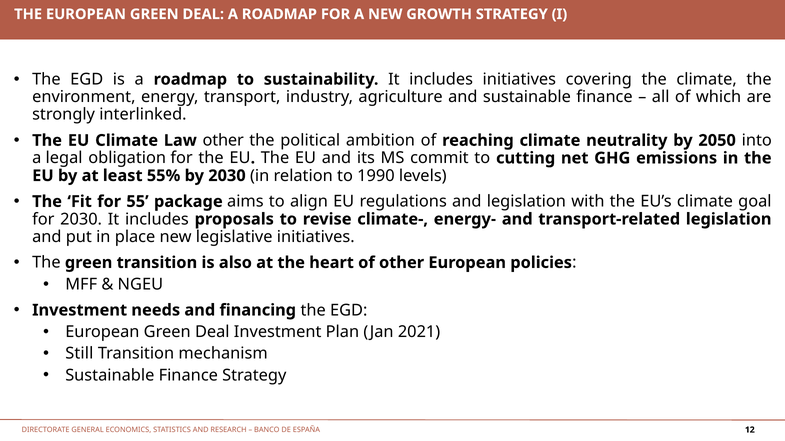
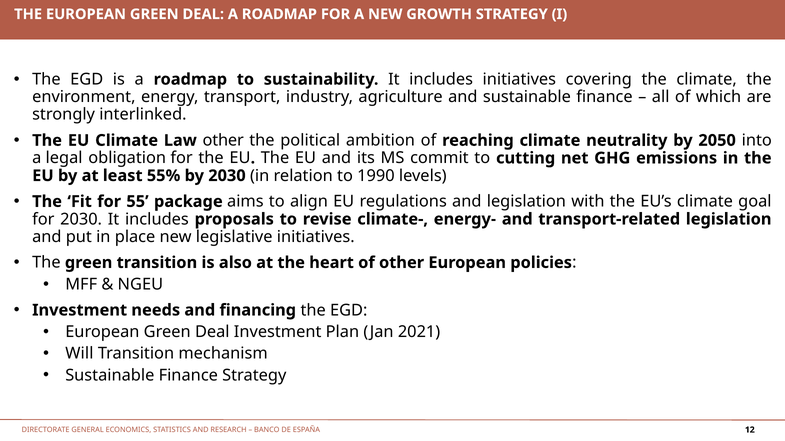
Still: Still -> Will (79, 354)
